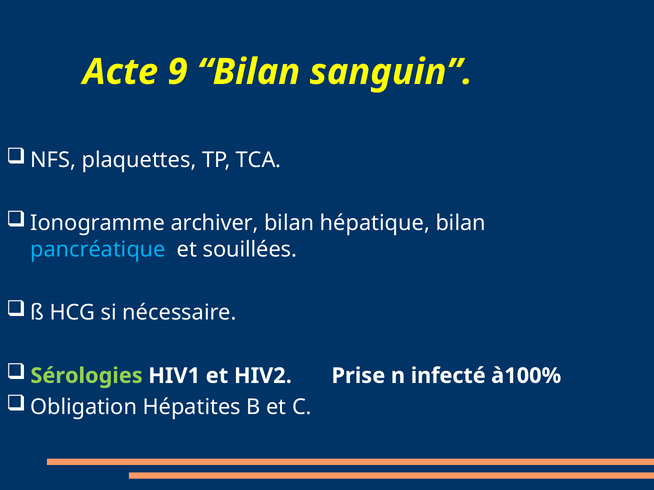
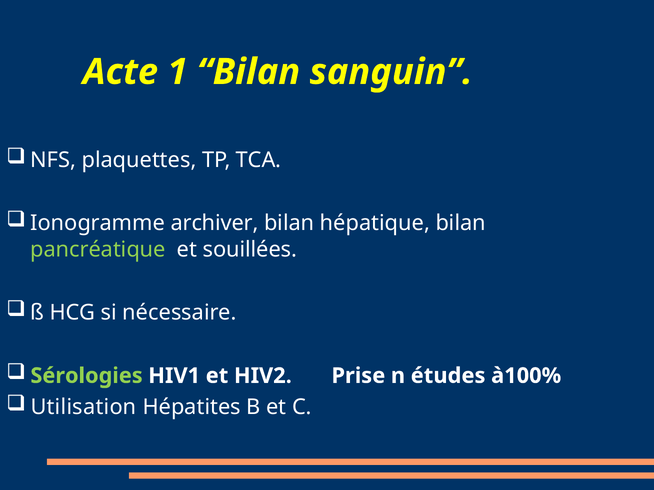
9: 9 -> 1 (178, 72)
pancréatique colour: light blue -> light green (98, 250)
infecté: infecté -> études (448, 376)
Obligation: Obligation -> Utilisation (84, 408)
